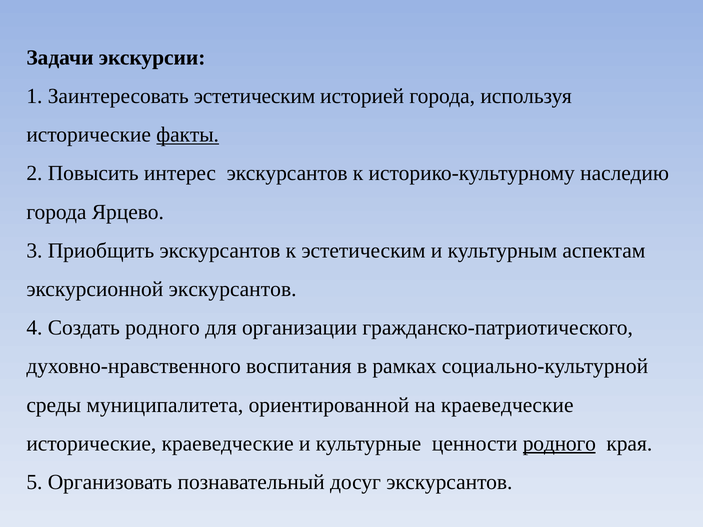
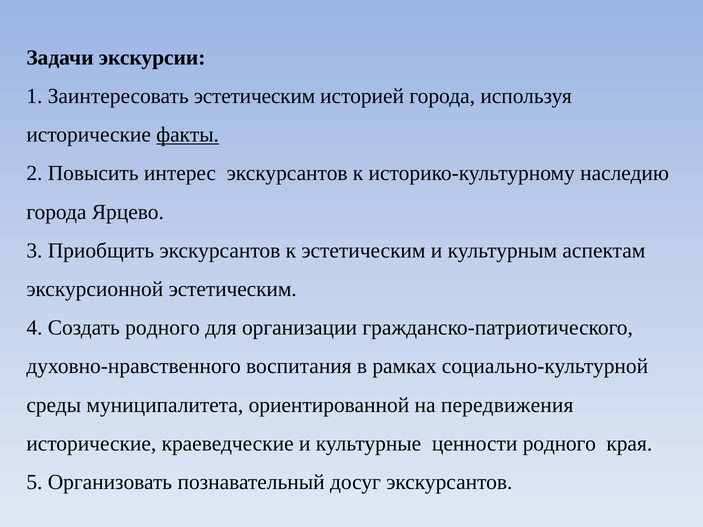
экскурсионной экскурсантов: экскурсантов -> эстетическим (233, 289)
на краеведческие: краеведческие -> передвижения (507, 405)
родного underline: present -> none (559, 444)
